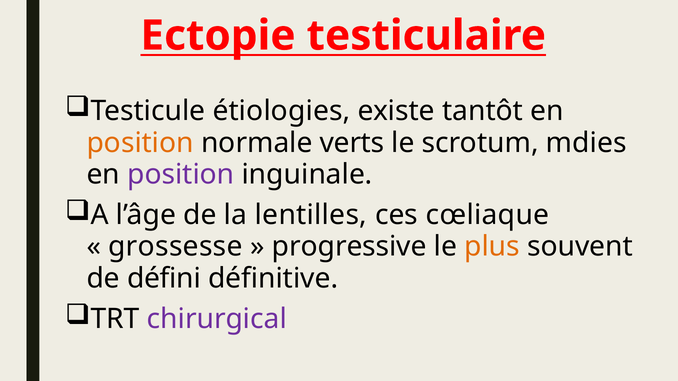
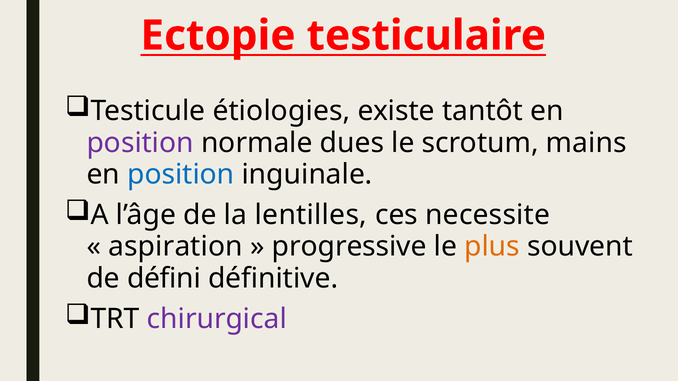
position colour: orange -> purple (140, 143)
verts: verts -> dues (352, 143)
mdies: mdies -> mains (586, 143)
position colour: purple -> blue (181, 175)
cœliaque: cœliaque -> necessite (488, 215)
grossesse: grossesse -> aspiration (176, 247)
